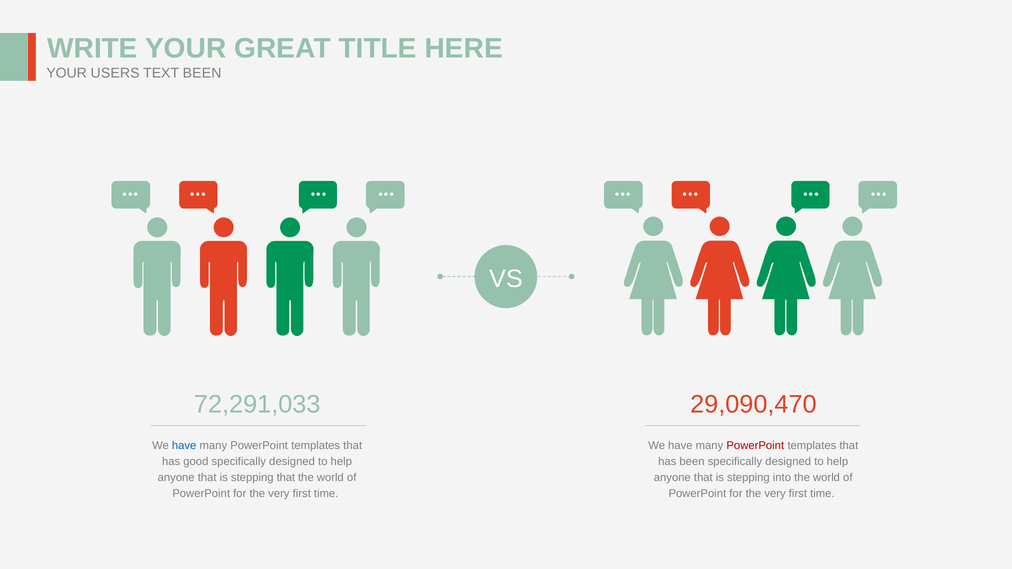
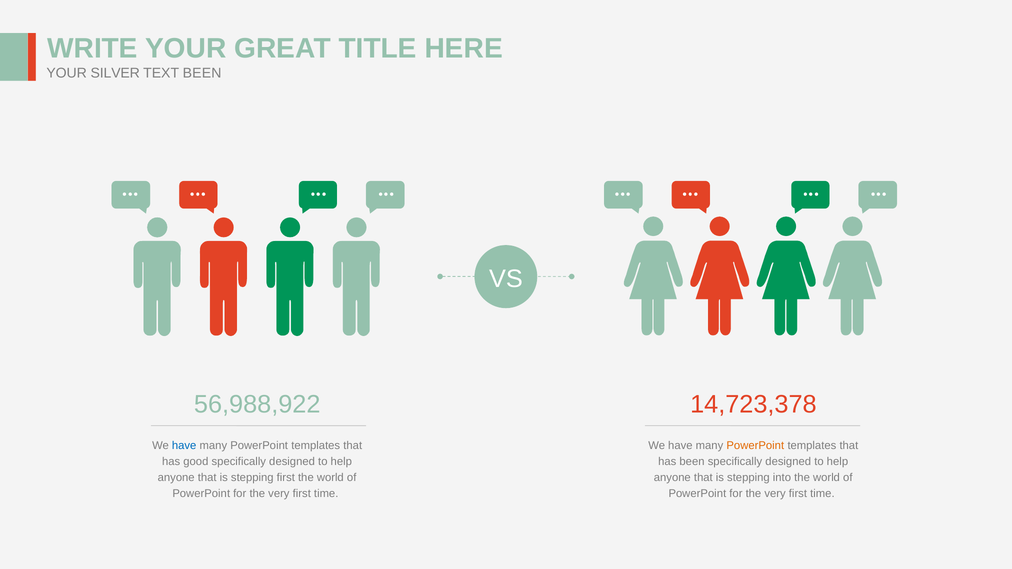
USERS: USERS -> SILVER (115, 73)
72,291,033: 72,291,033 -> 56,988,922 (257, 404)
29,090,470: 29,090,470 -> 14,723,378 (753, 404)
PowerPoint colour: red -> orange (755, 445)
stepping that: that -> first (286, 478)
